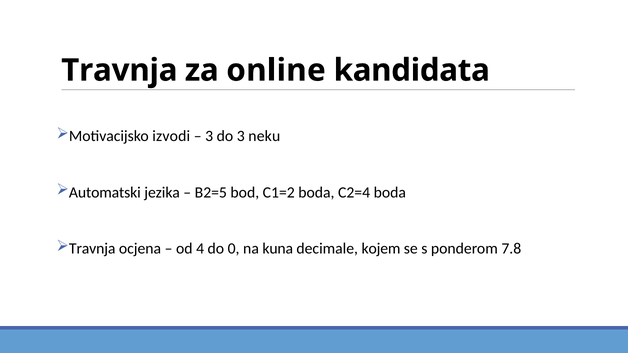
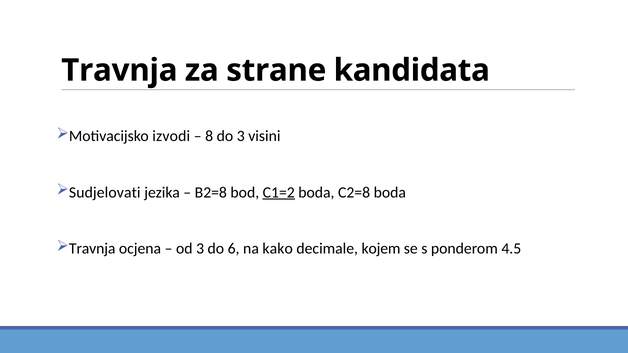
online: online -> strane (276, 70)
3: 3 -> 8 (209, 136)
neku: neku -> visini (264, 136)
Automatski: Automatski -> Sudjelovati (105, 192)
B2=5: B2=5 -> B2=8 (211, 192)
C1=2 underline: none -> present (279, 192)
C2=4: C2=4 -> C2=8 (354, 192)
od 4: 4 -> 3 (200, 249)
0: 0 -> 6 (234, 249)
kuna: kuna -> kako (278, 249)
7.8: 7.8 -> 4.5 (511, 249)
